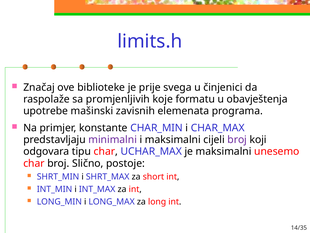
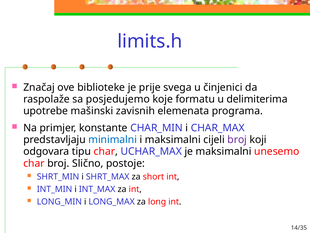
promjenljivih: promjenljivih -> posjedujemo (118, 99)
obavještenja: obavještenja -> delimiterima (257, 99)
minimalni colour: purple -> blue (113, 139)
